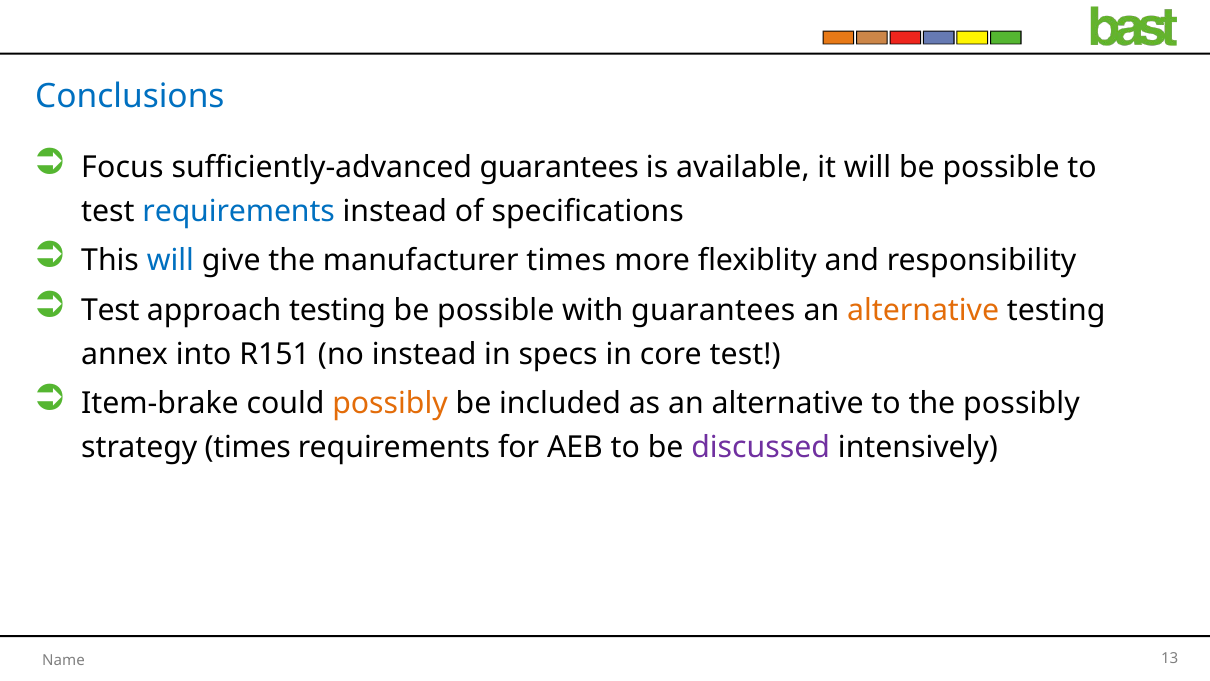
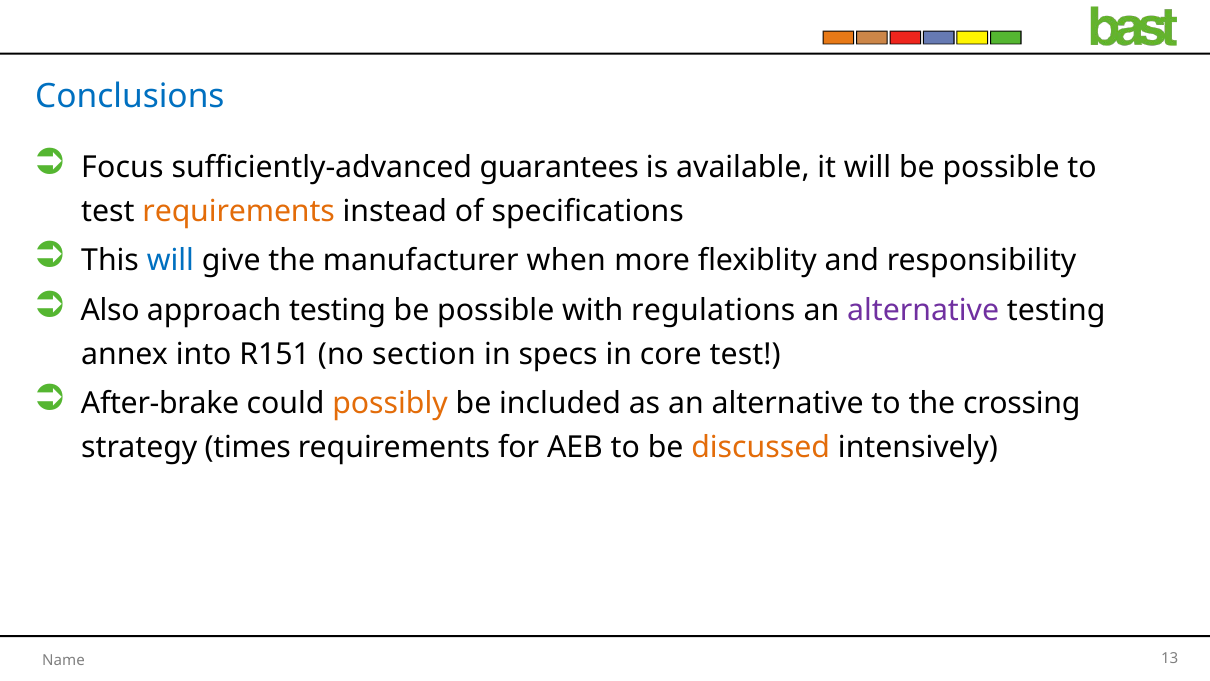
requirements colour: blue -> orange (239, 211)
manufacturer times: times -> when (566, 261)
Test: Test -> Also (110, 310)
with guarantees: guarantees -> regulations (713, 310)
alternative colour: orange -> purple (923, 310)
no instead: instead -> section (424, 354)
Item-brake: Item-brake -> After-brake (160, 404)
the possibly: possibly -> crossing (1022, 404)
discussed colour: purple -> orange (761, 447)
